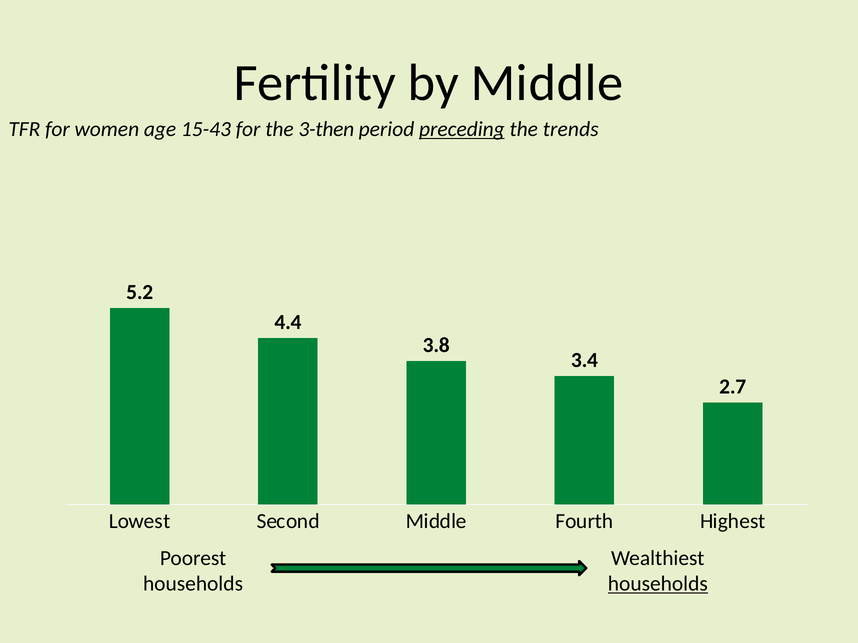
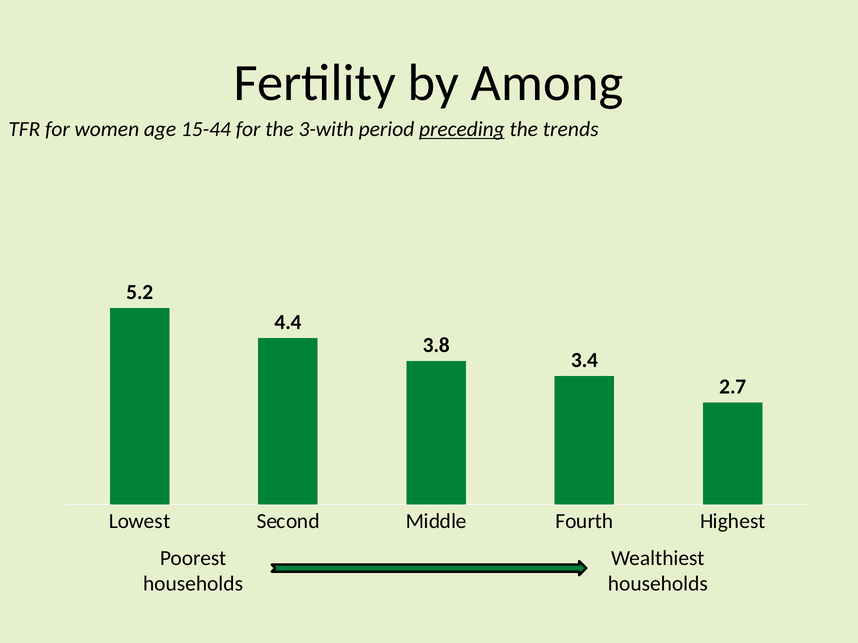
by Middle: Middle -> Among (547, 83)
15-43: 15-43 -> 15-44 (206, 129)
3-then: 3-then -> 3-with (326, 129)
households underline: present -> none (658, 584)
